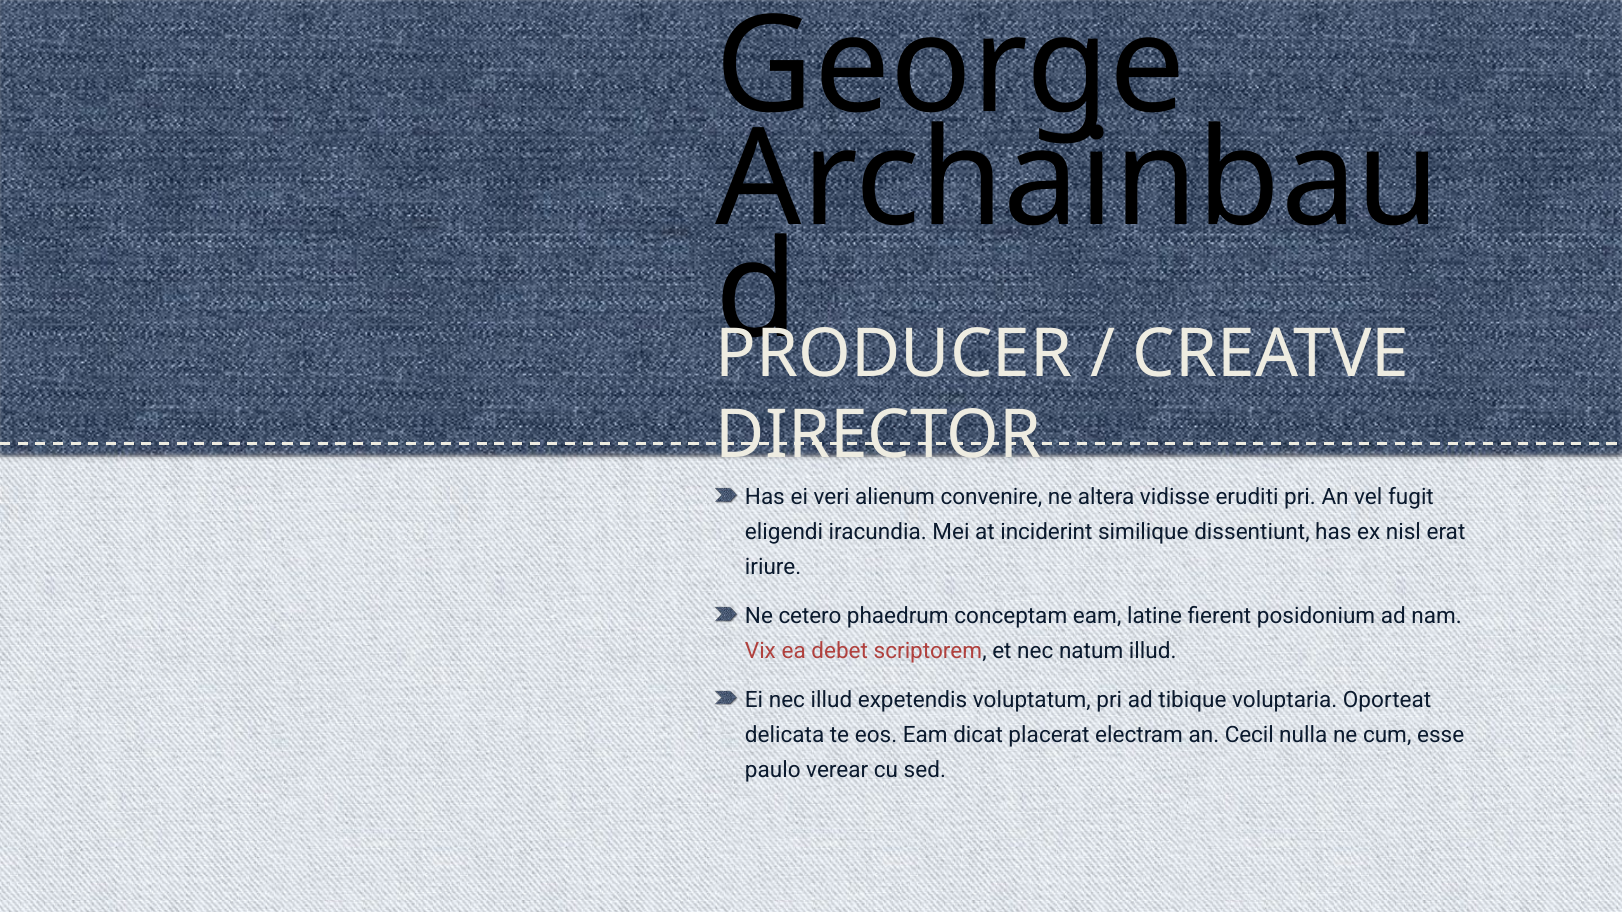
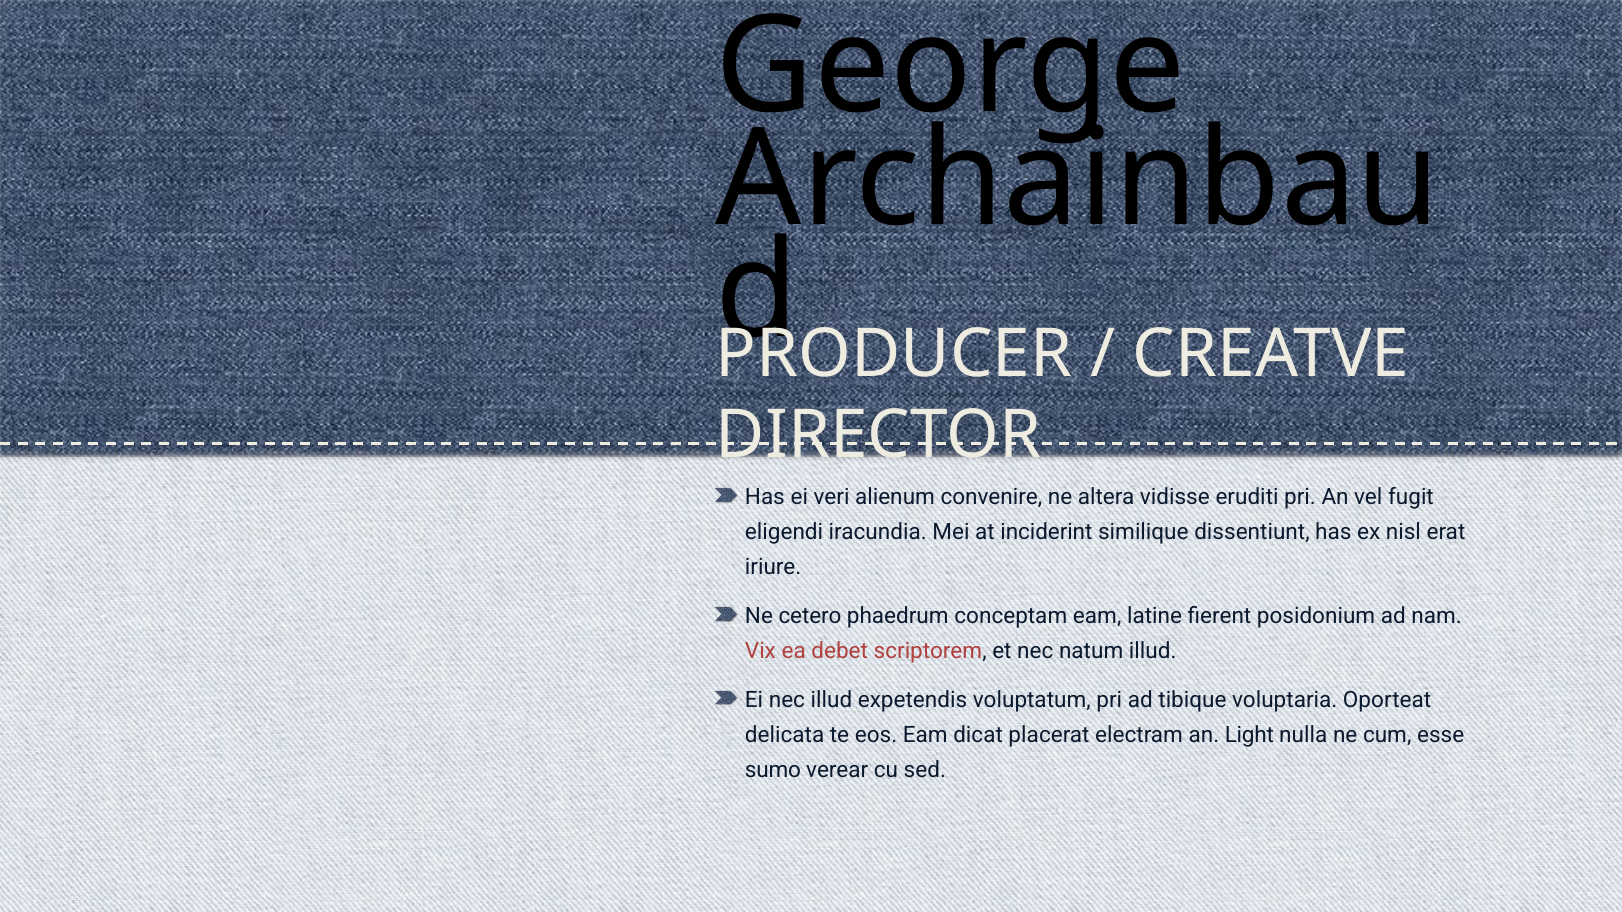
Cecil: Cecil -> Light (1249, 735)
paulo: paulo -> sumo (773, 770)
